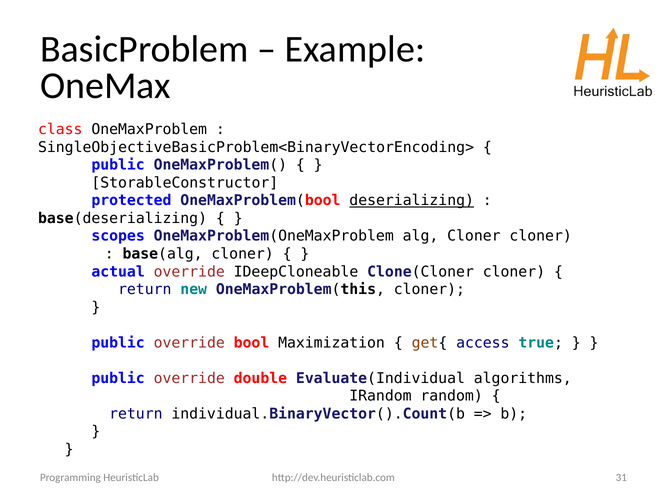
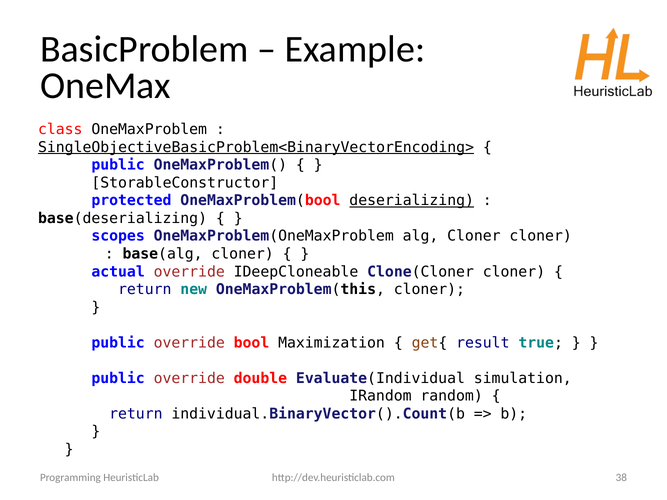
SingleObjectiveBasicProblem<BinaryVectorEncoding> underline: none -> present (256, 147)
access: access -> result (483, 343)
algorithms: algorithms -> simulation (523, 378)
31: 31 -> 38 (621, 478)
